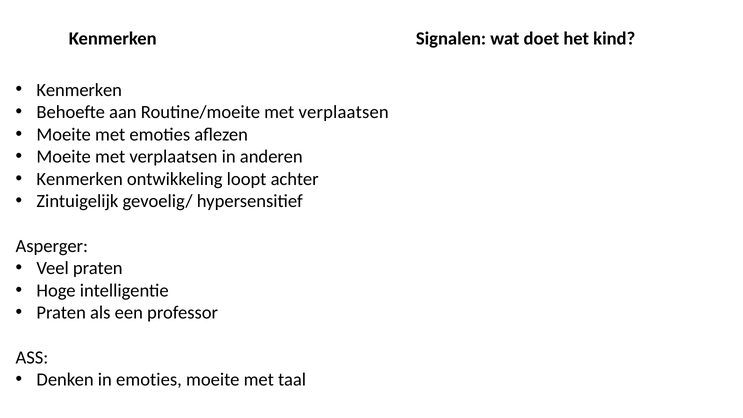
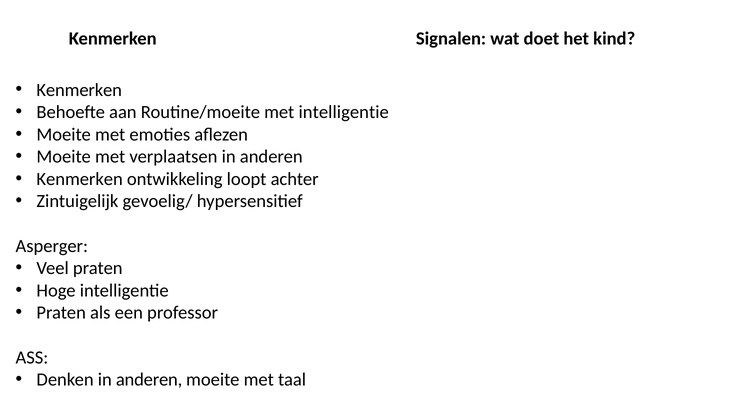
Routine/moeite met verplaatsen: verplaatsen -> intelligentie (344, 112)
Denken in emoties: emoties -> anderen (149, 380)
